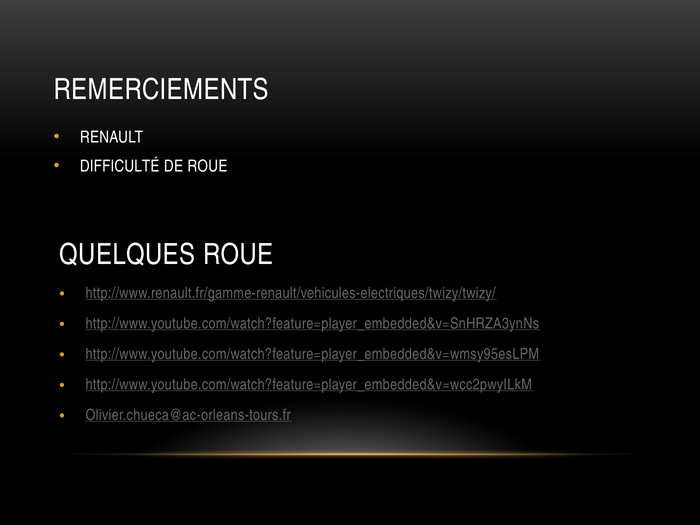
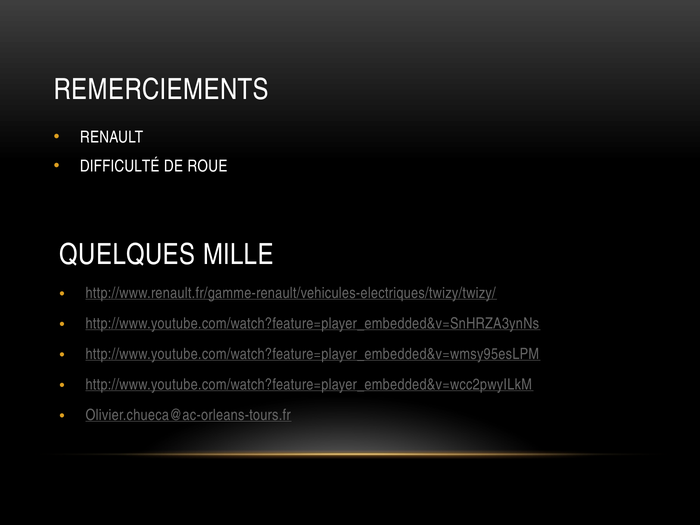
QUELQUES ROUE: ROUE -> MILLE (238, 255)
